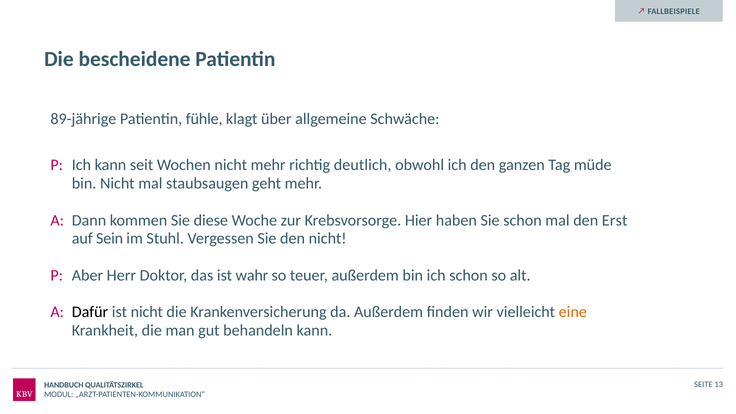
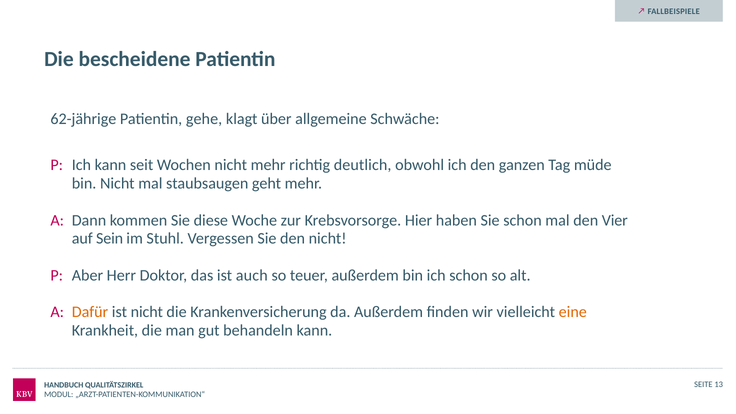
89-jährige: 89-jährige -> 62-jährige (83, 119)
fühle: fühle -> gehe (204, 119)
Erst: Erst -> Vier (615, 220)
wahr: wahr -> auch (252, 275)
Dafür colour: black -> orange (90, 312)
